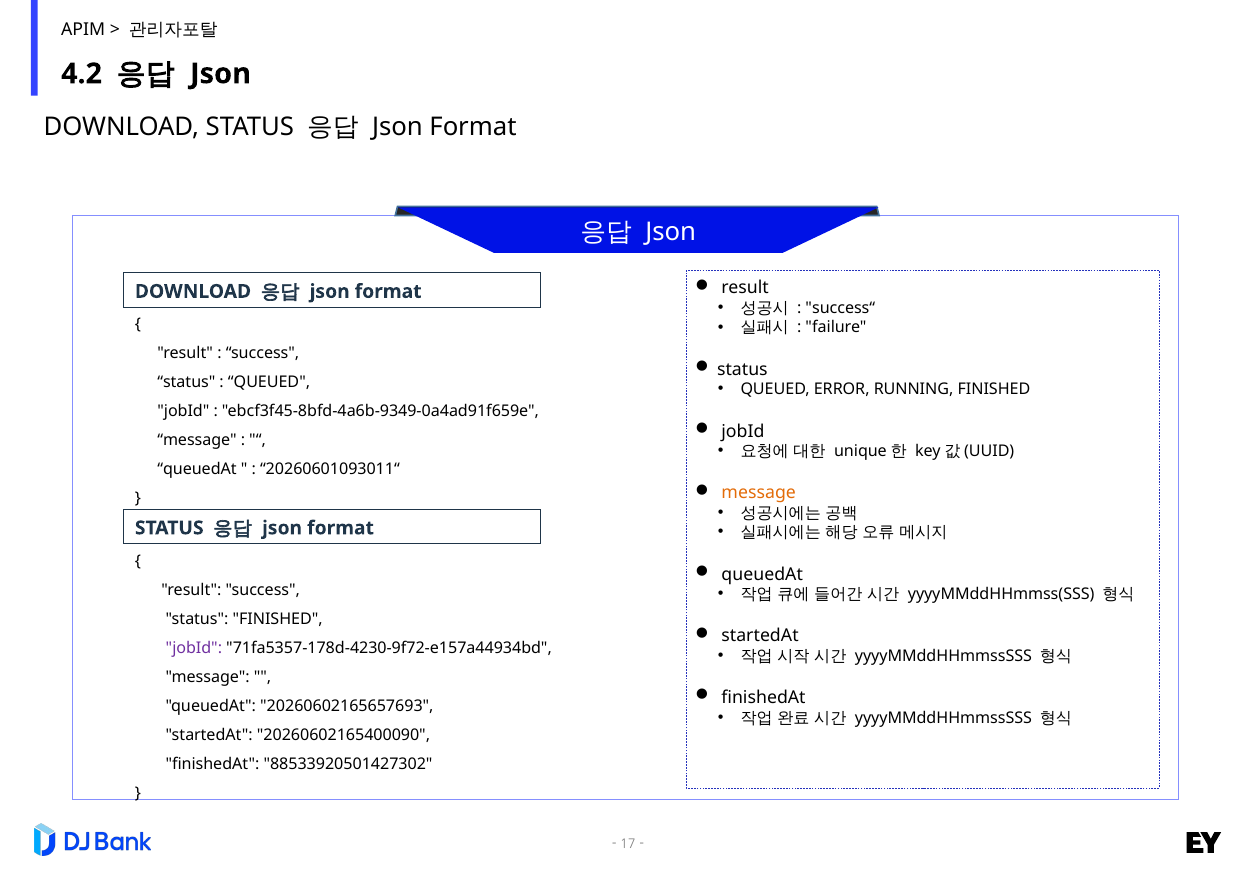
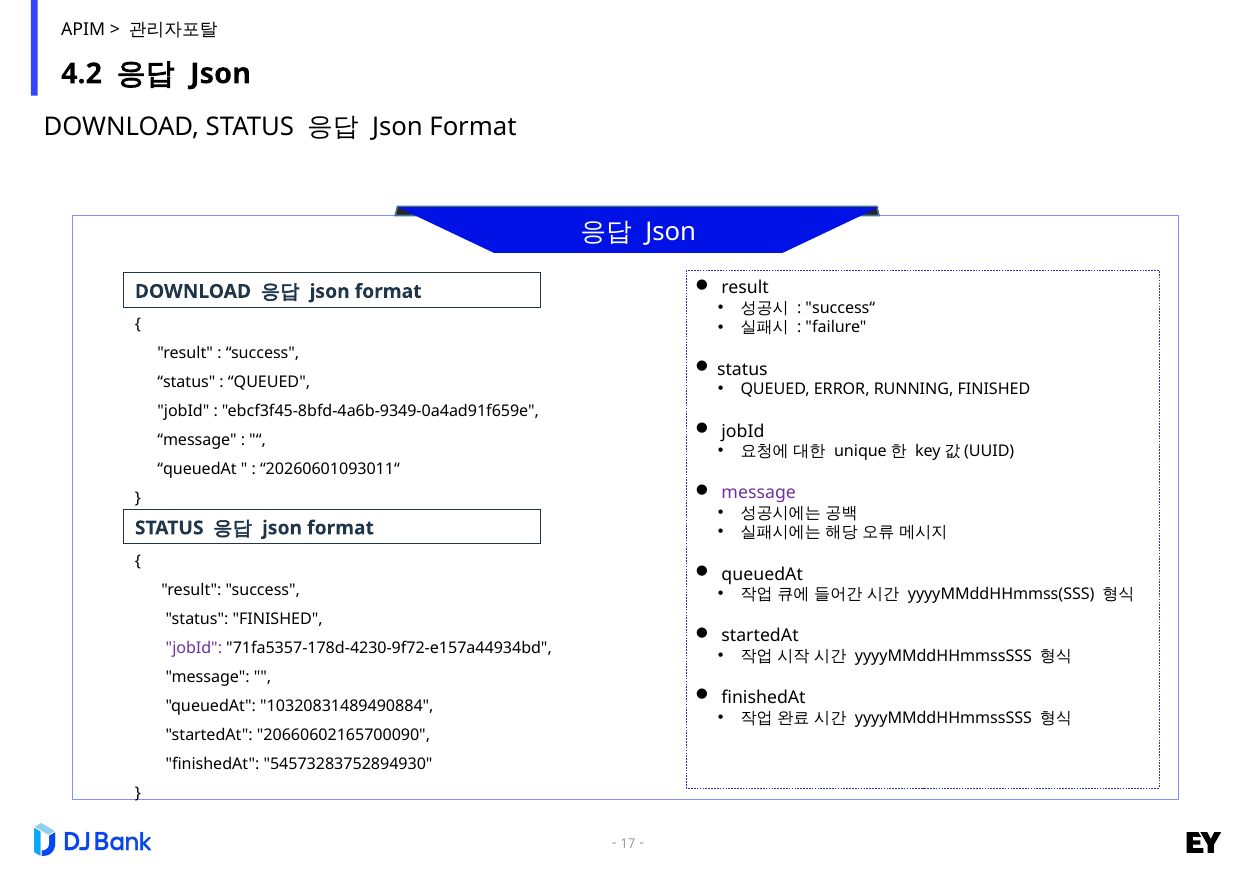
message colour: orange -> purple (759, 493)
20260602165657693: 20260602165657693 -> 10320831489490884 (347, 706)
20260602165400090: 20260602165400090 -> 20660602165700090 (344, 735)
88533920501427302: 88533920501427302 -> 54573283752894930 (348, 764)
